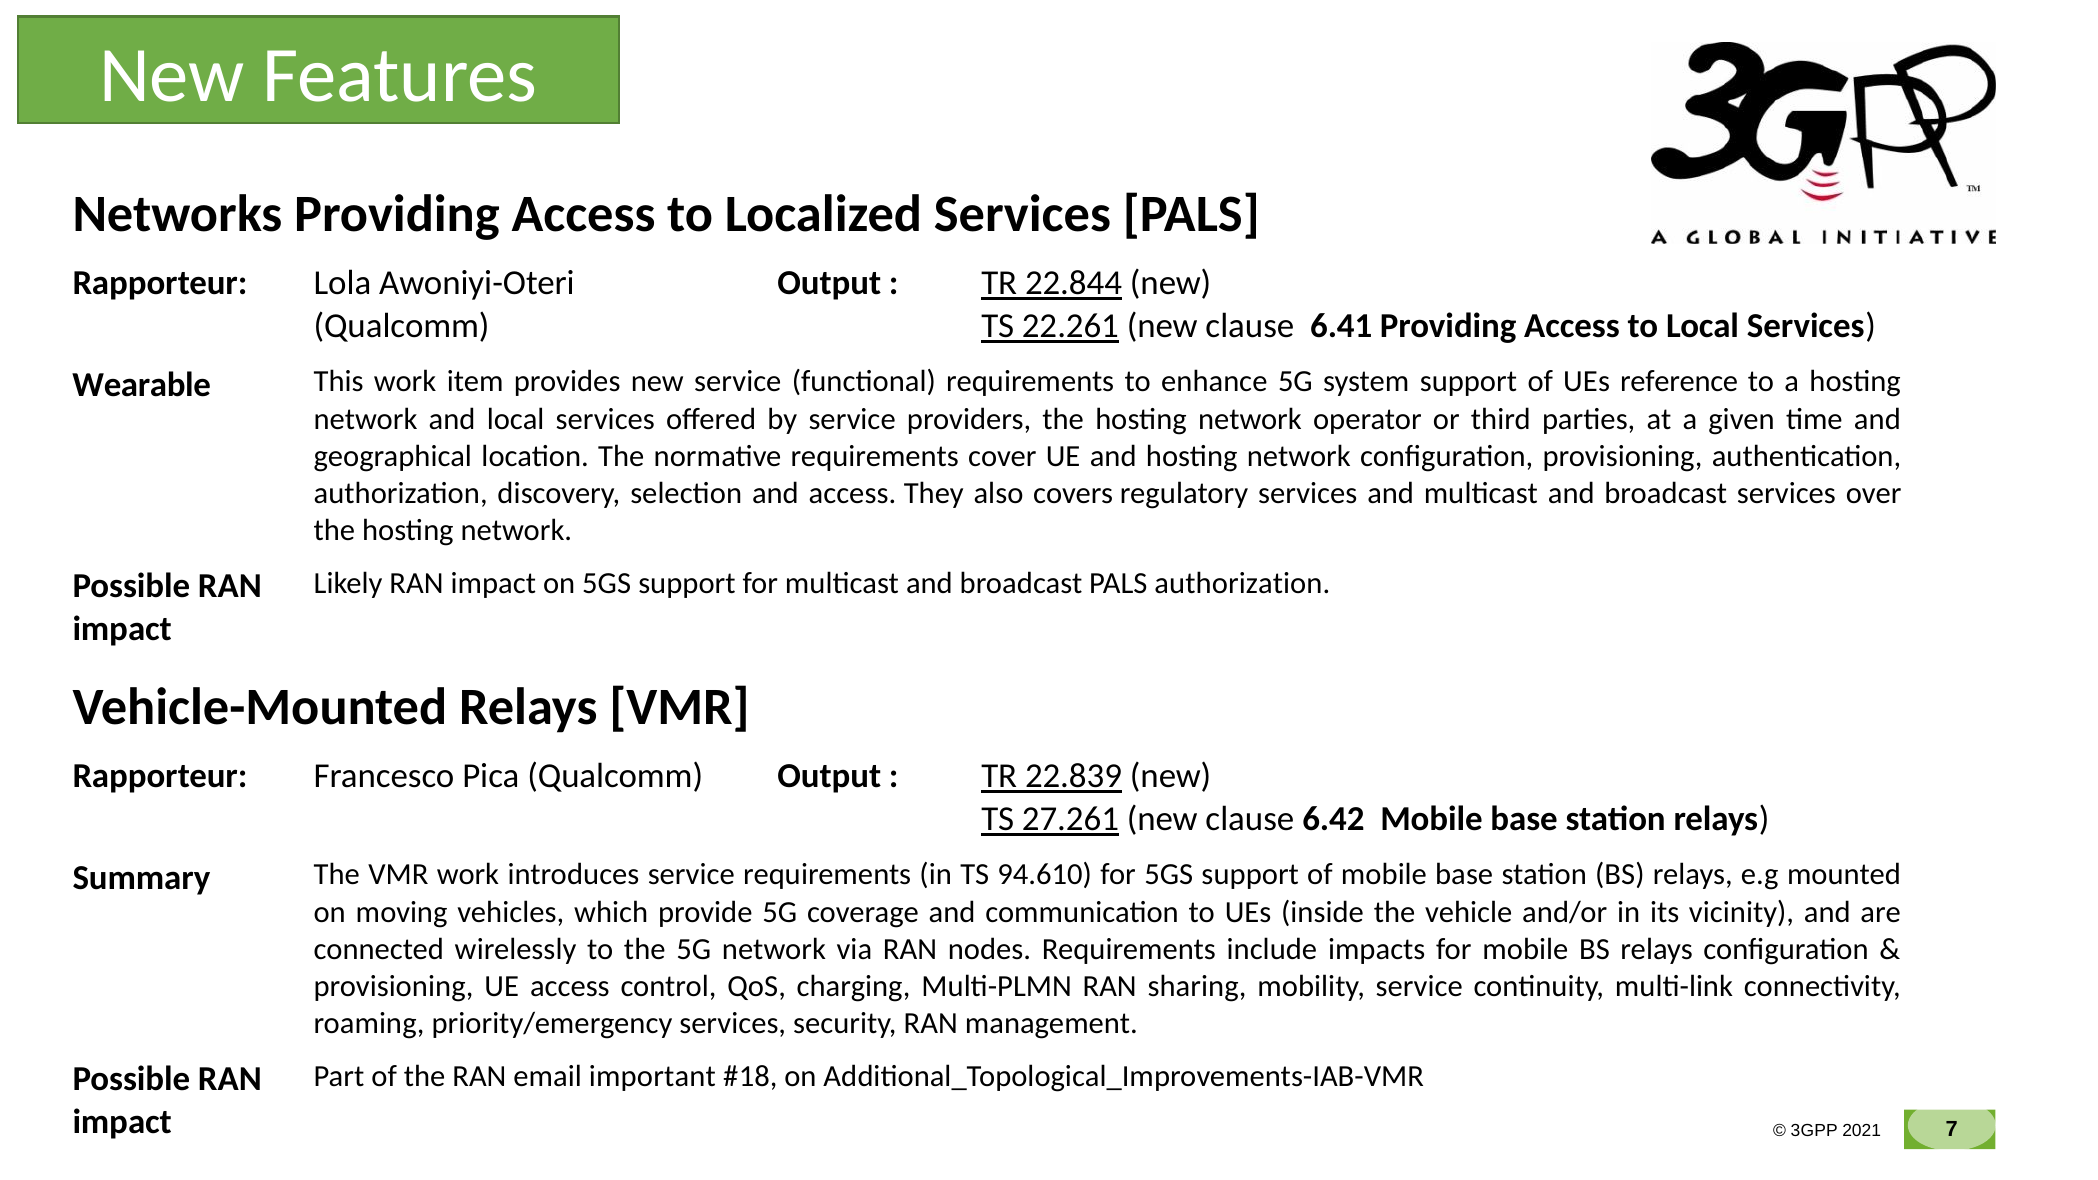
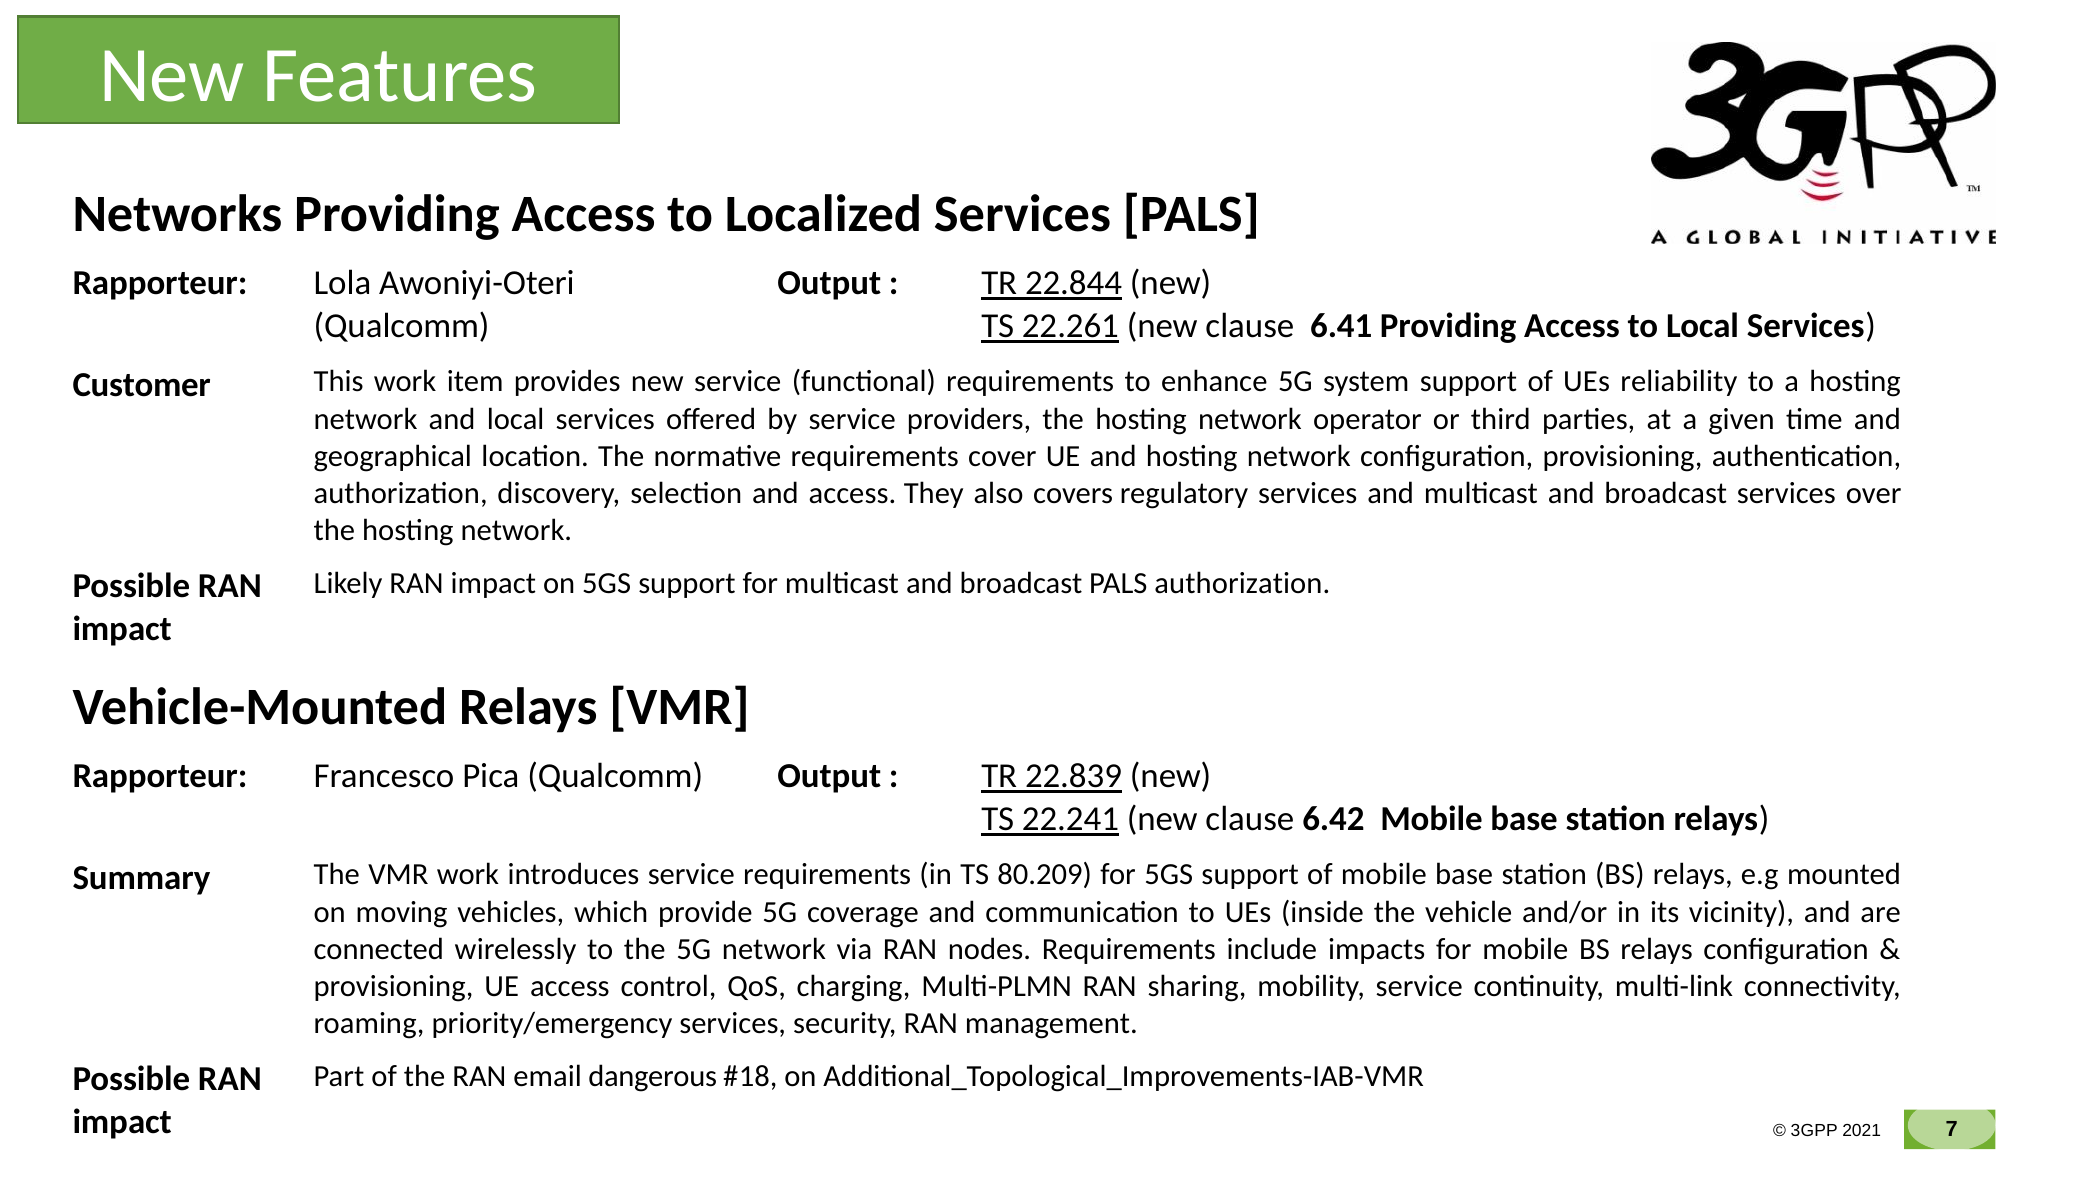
Wearable: Wearable -> Customer (142, 385)
reference: reference -> reliability (1679, 382)
27.261: 27.261 -> 22.241 (1070, 819)
94.610: 94.610 -> 80.209 (1045, 875)
important: important -> dangerous (653, 1077)
